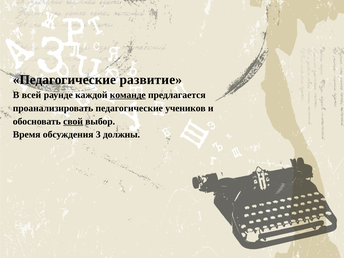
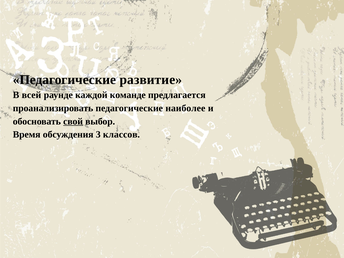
команде underline: present -> none (128, 95)
учеников: учеников -> наиболее (185, 108)
должны: должны -> классов (121, 135)
